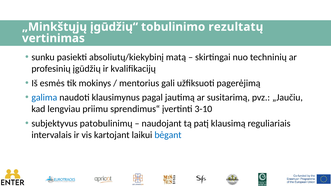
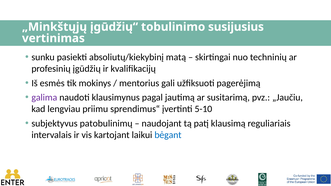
rezultatų: rezultatų -> susijusius (236, 27)
galima colour: blue -> purple (44, 98)
3-10: 3-10 -> 5-10 (203, 109)
